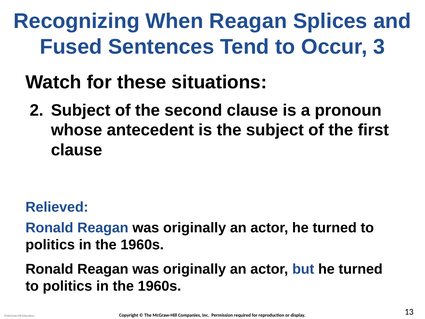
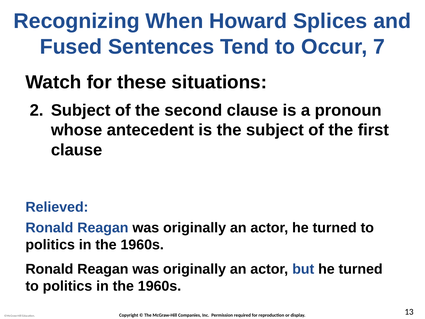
When Reagan: Reagan -> Howard (248, 21)
3: 3 -> 7 (379, 47)
